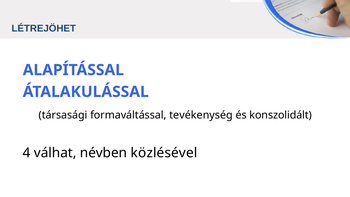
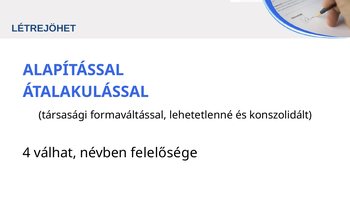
tevékenység: tevékenység -> lehetetlenné (201, 115)
közlésével: közlésével -> felelősége (164, 153)
